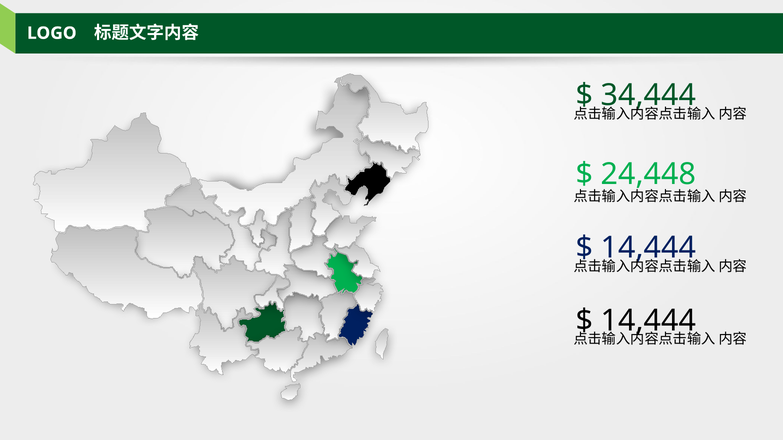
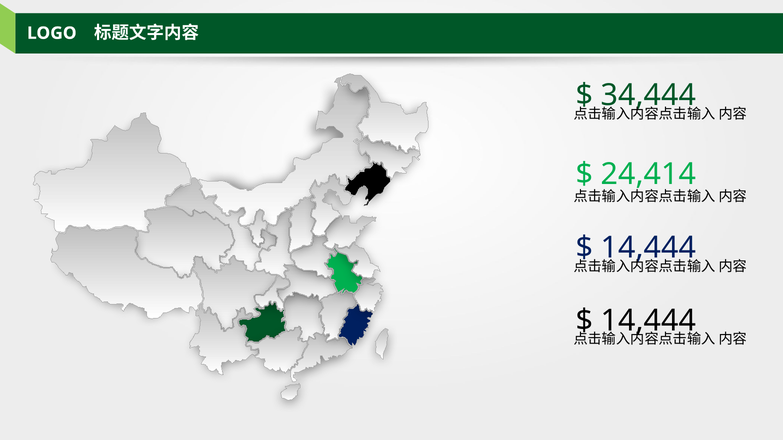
24,448: 24,448 -> 24,414 (648, 174)
